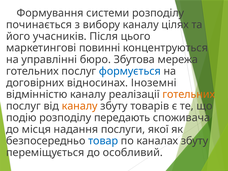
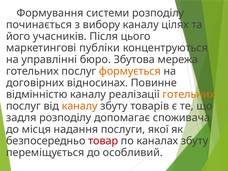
повинні: повинні -> публіки (100, 48)
формується colour: blue -> orange (130, 71)
Іноземні: Іноземні -> Повинне (154, 83)
подію: подію -> задля (21, 118)
передають: передають -> допомагає (122, 118)
товар colour: blue -> red (103, 141)
